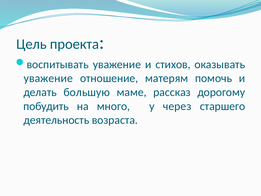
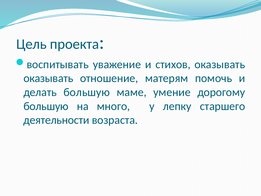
уважение: уважение -> оказывать (48, 78)
рассказ: рассказ -> умение (172, 92)
побудить: побудить -> большую (46, 106)
через: через -> лепку (177, 106)
деятельность: деятельность -> деятельности (56, 120)
